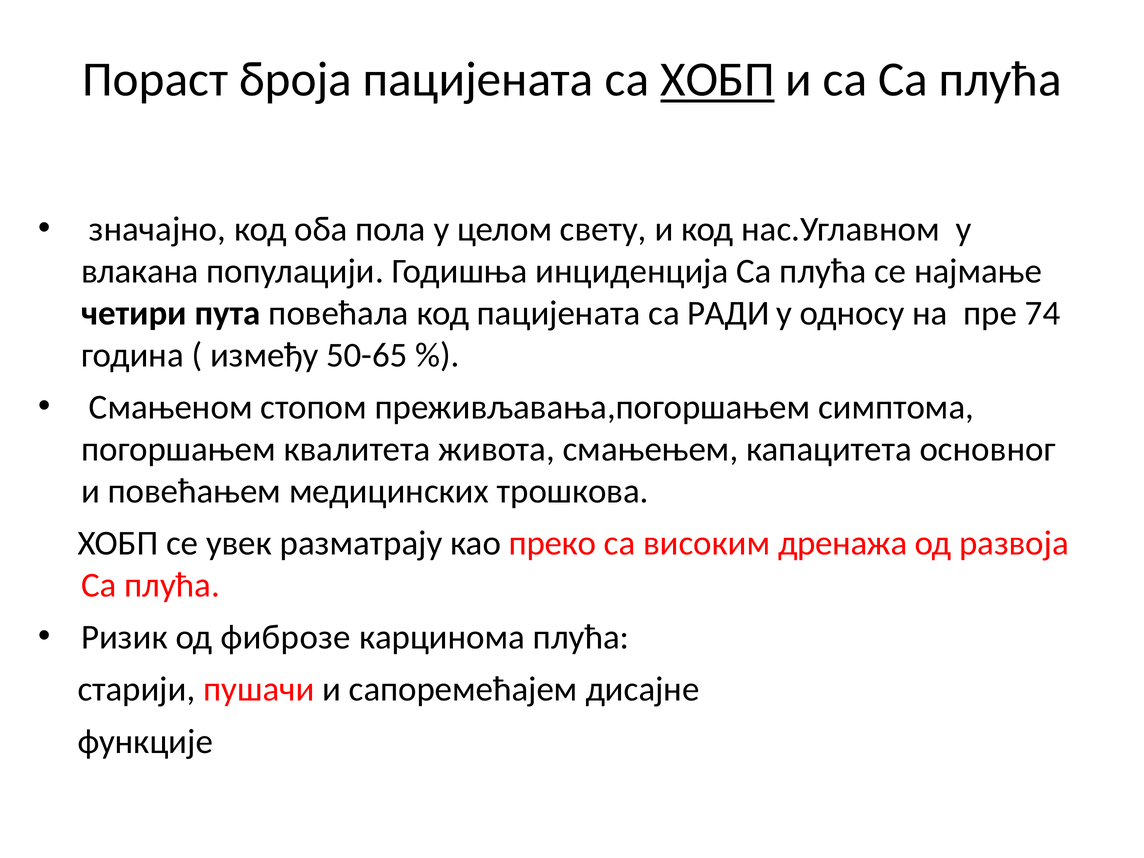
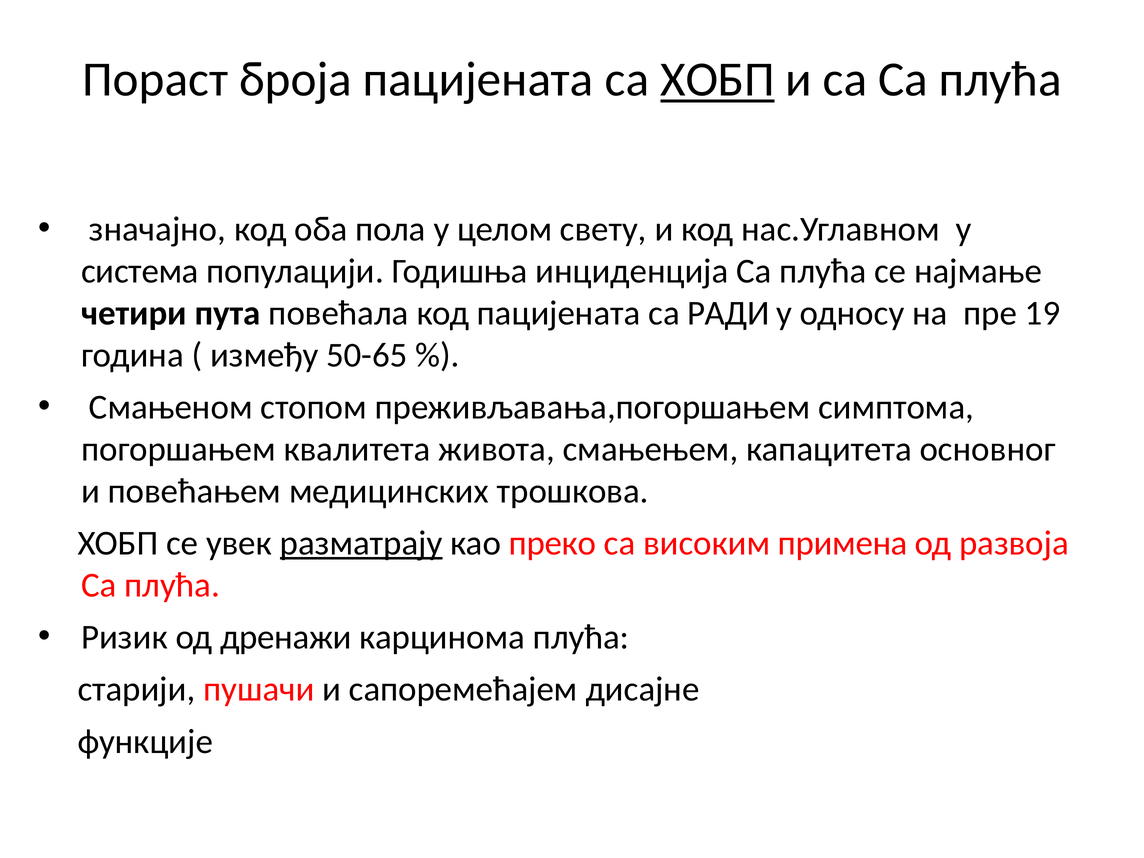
влакана: влакана -> система (140, 271)
74: 74 -> 19 (1043, 313)
разматрају underline: none -> present (361, 543)
дренажа: дренажа -> примена (843, 543)
фиброзе: фиброзе -> дренажи (286, 637)
